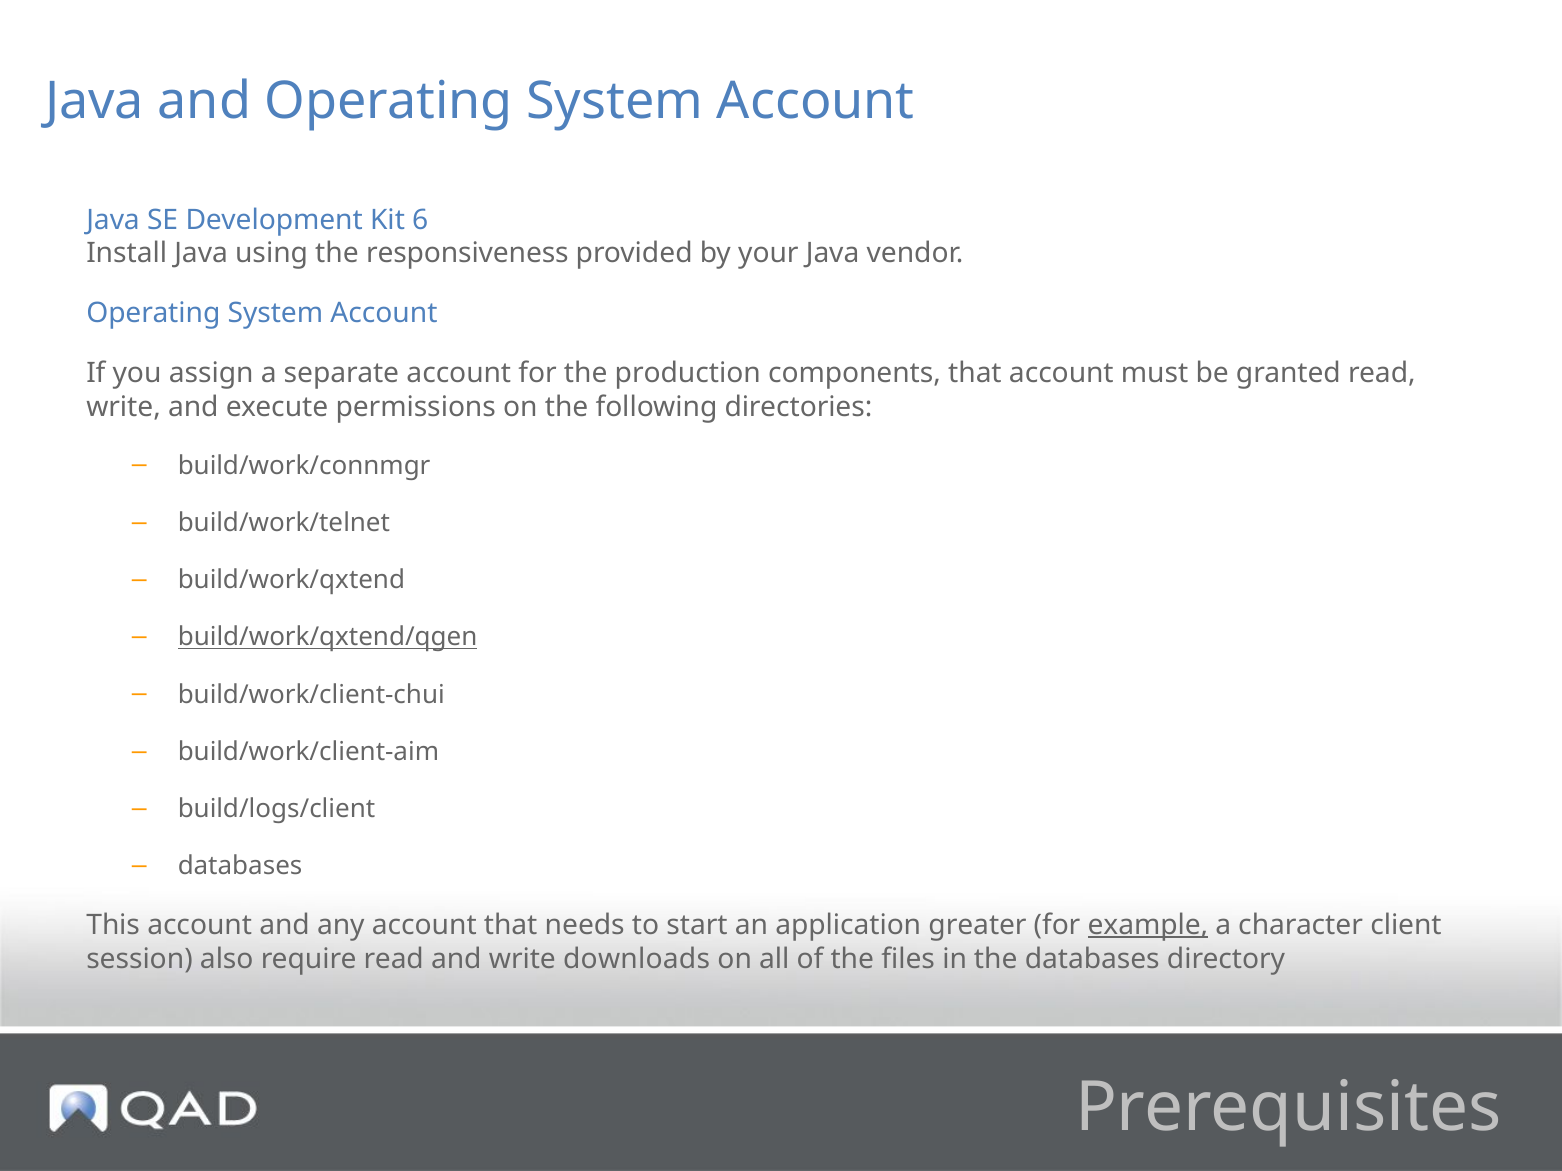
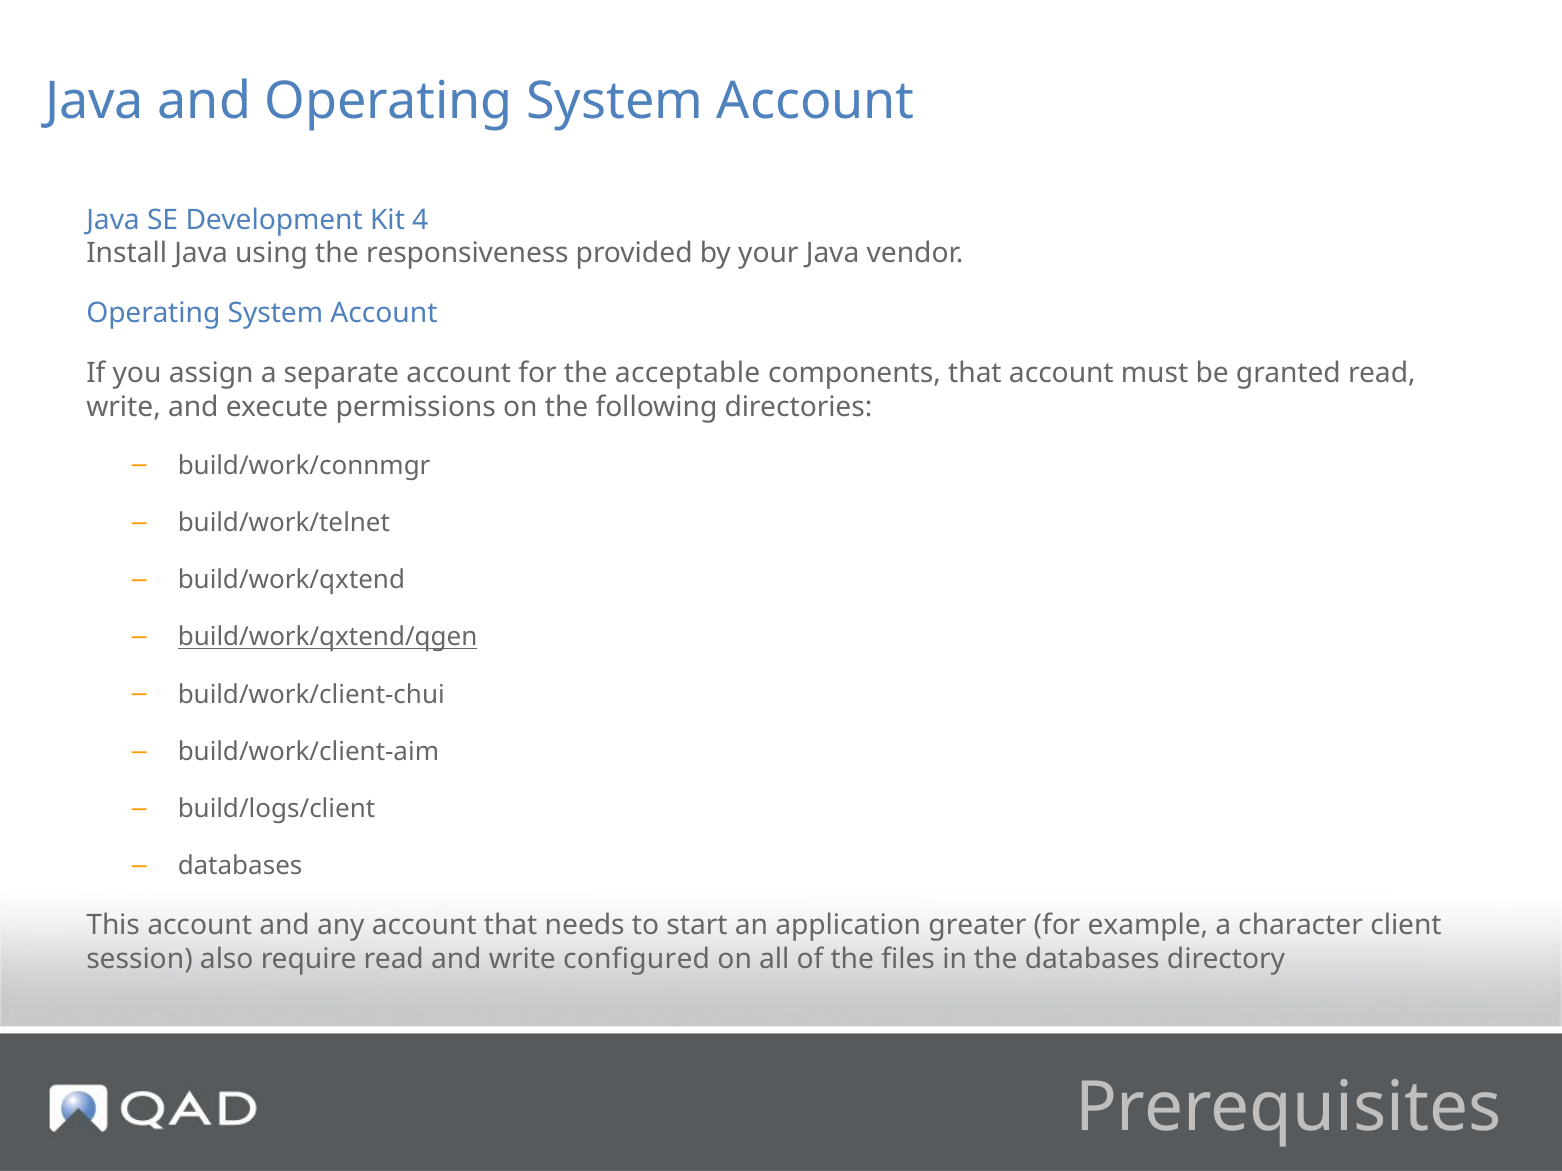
6: 6 -> 4 (420, 220)
production: production -> acceptable (688, 373)
example underline: present -> none (1148, 925)
downloads: downloads -> configured (637, 959)
